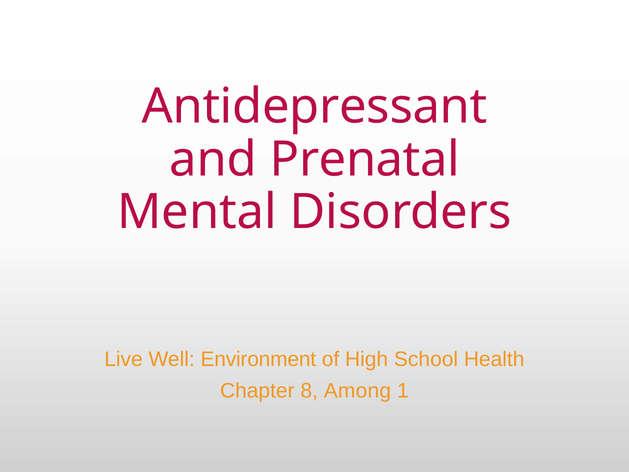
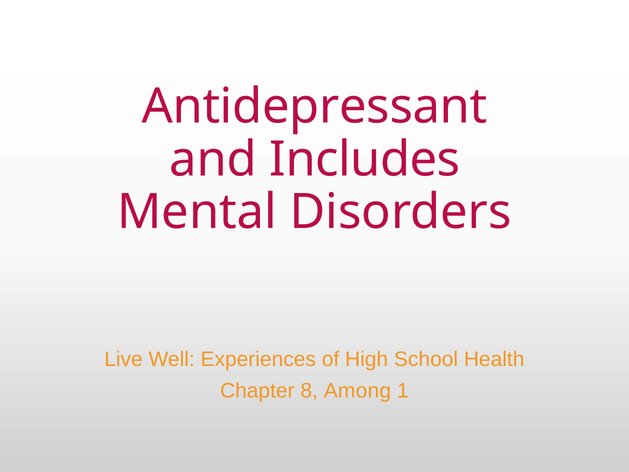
Prenatal: Prenatal -> Includes (365, 159)
Environment: Environment -> Experiences (258, 359)
